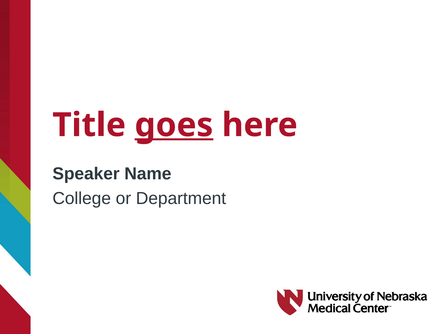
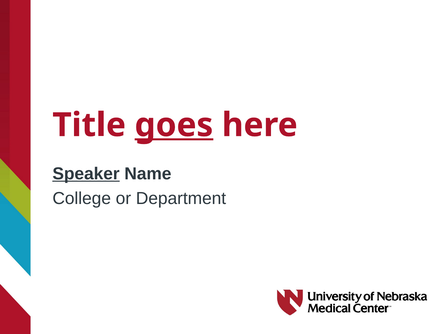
Speaker underline: none -> present (86, 173)
